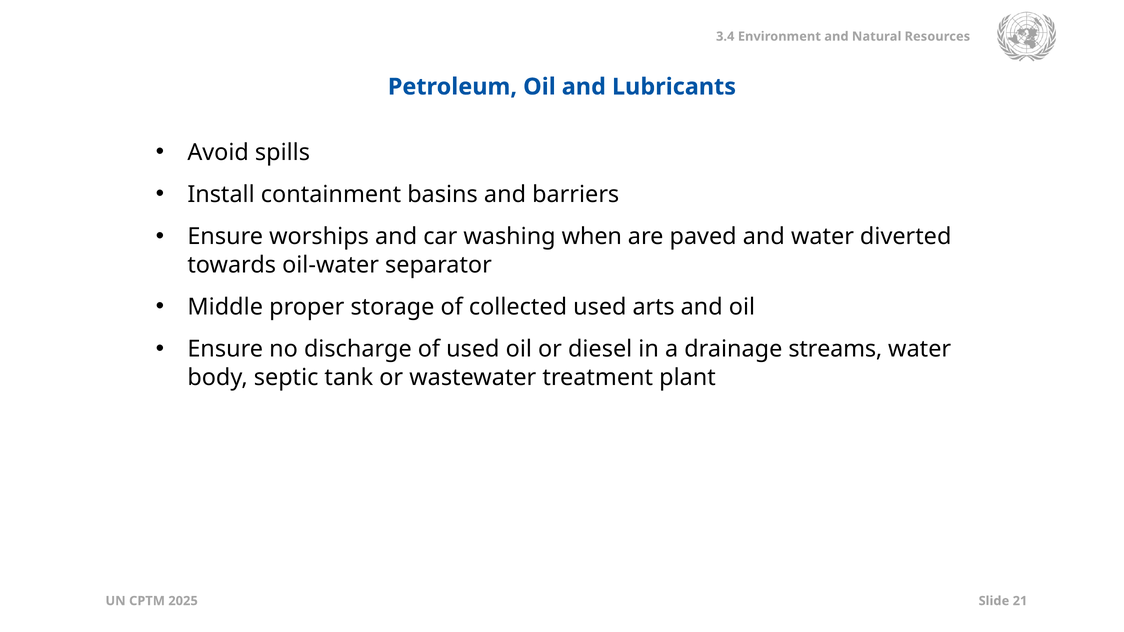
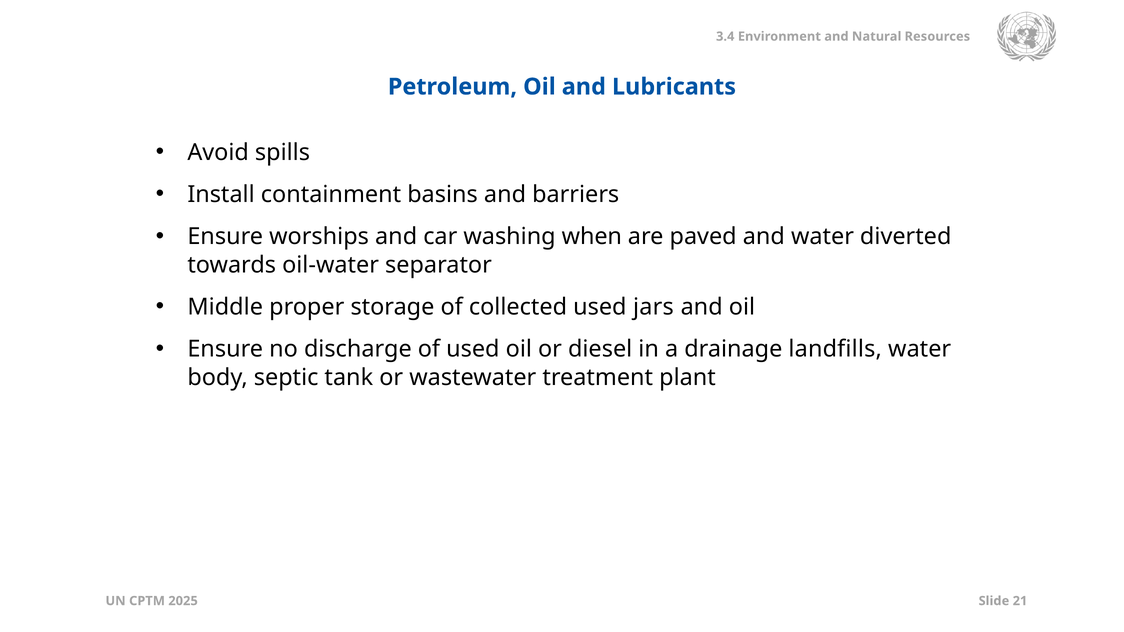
arts: arts -> jars (653, 307)
streams: streams -> landfills (835, 349)
